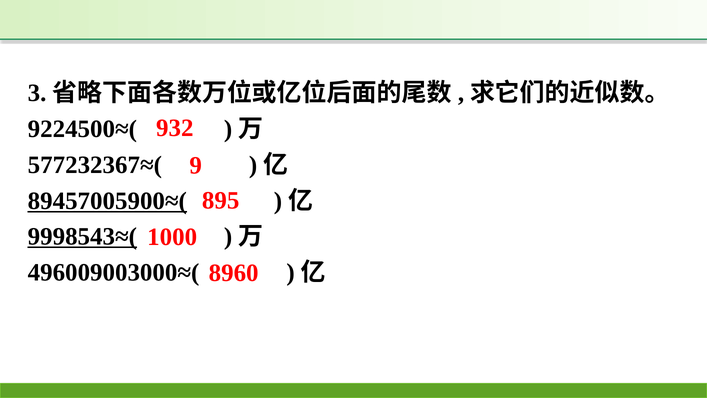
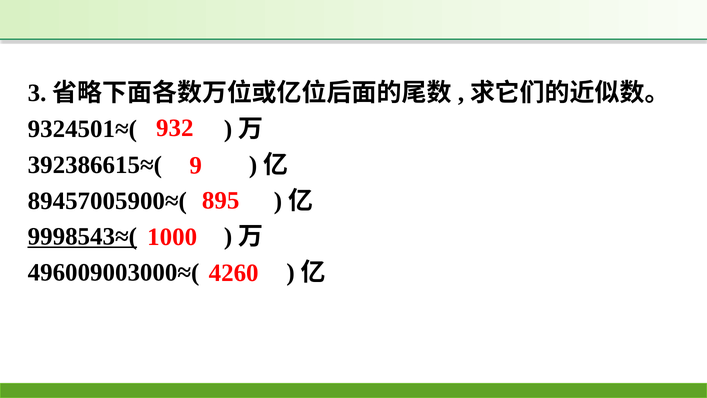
9224500≈(: 9224500≈( -> 9324501≈( (82, 129)
577232367≈(: 577232367≈( -> 392386615≈( (95, 165)
89457005900≈( underline: present -> none (107, 201)
8960: 8960 -> 4260 (234, 273)
